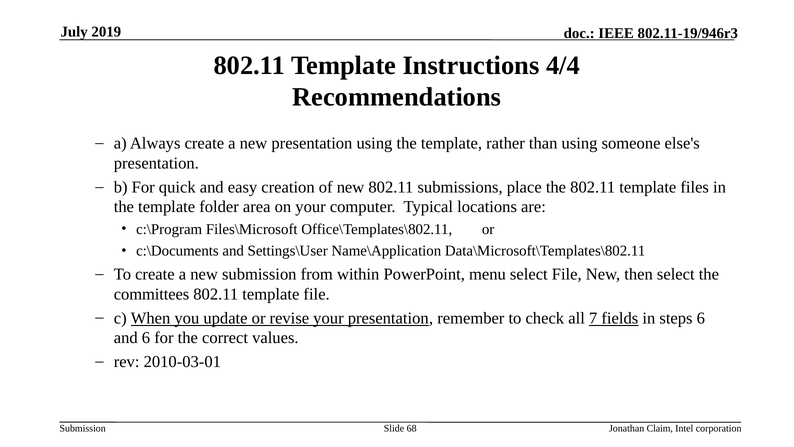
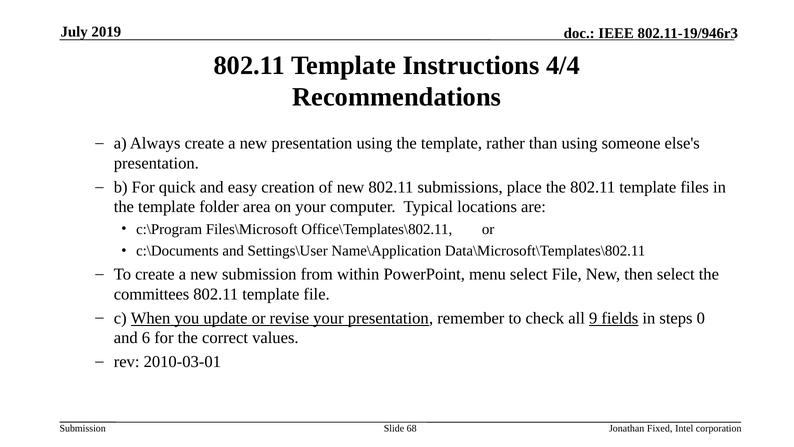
7: 7 -> 9 (593, 318)
steps 6: 6 -> 0 (701, 318)
Claim: Claim -> Fixed (660, 428)
